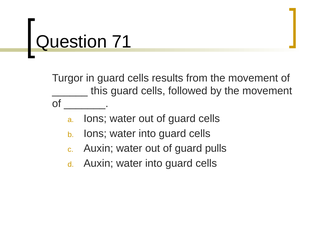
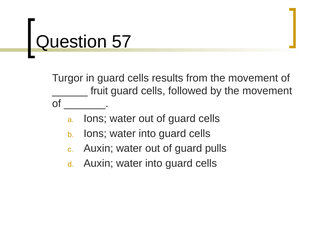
71: 71 -> 57 (122, 42)
this: this -> fruit (99, 91)
